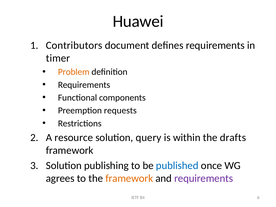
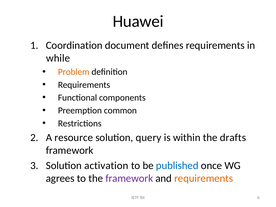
Contributors: Contributors -> Coordination (74, 45)
timer: timer -> while (58, 58)
requests: requests -> common (120, 111)
publishing: publishing -> activation (106, 165)
framework colour: orange -> purple (129, 178)
requirements colour: purple -> orange (204, 178)
